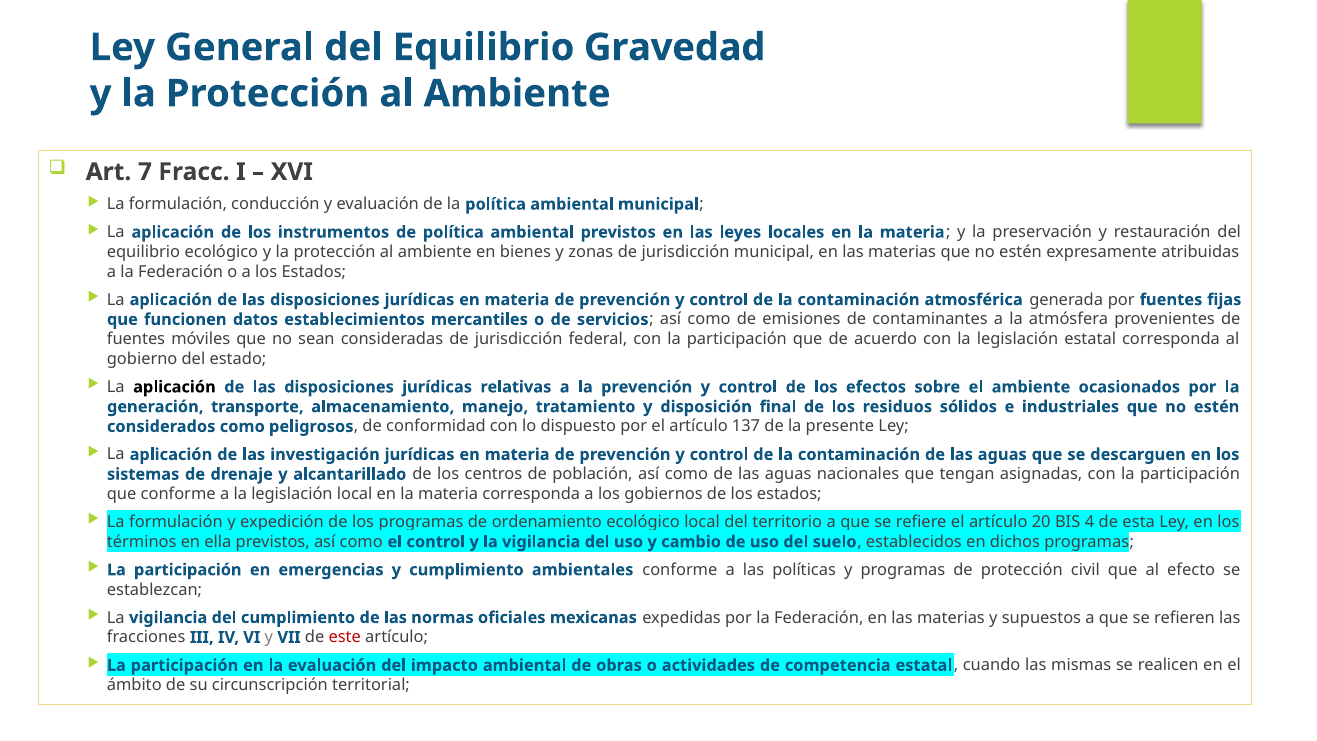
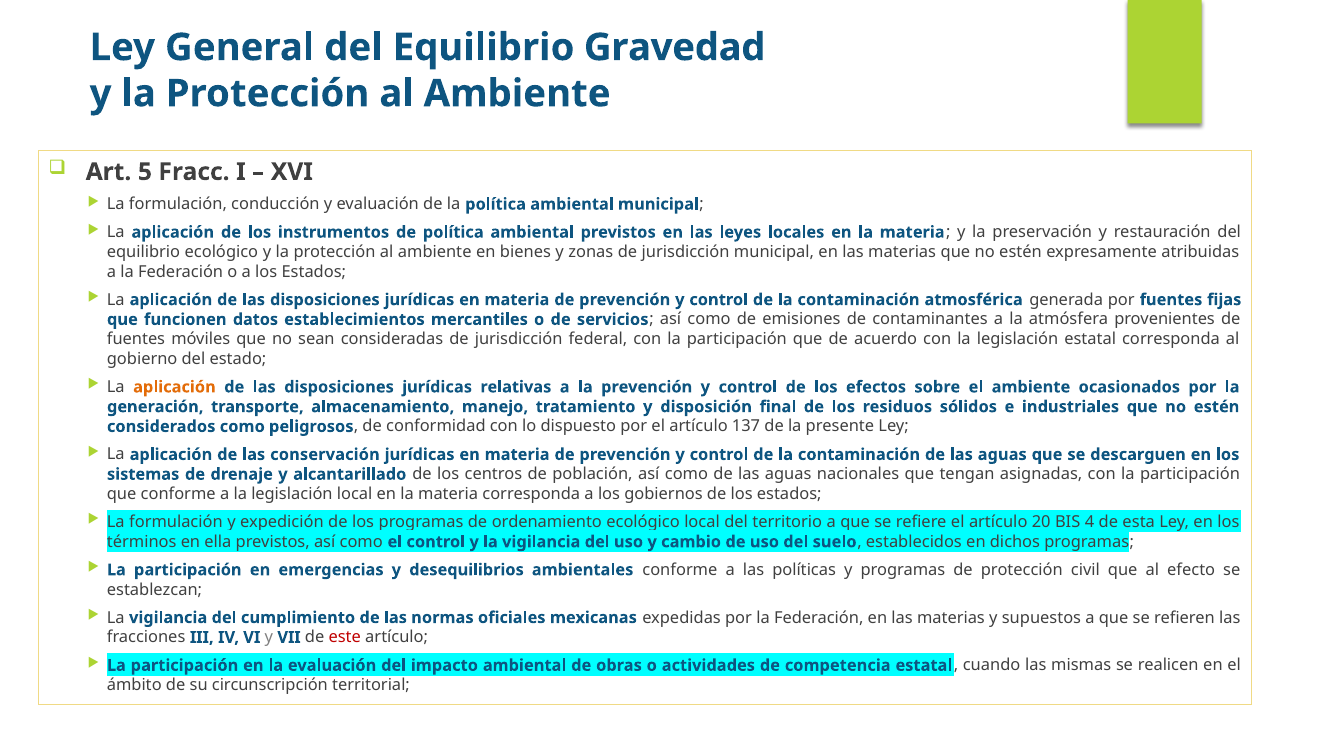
7: 7 -> 5 (145, 172)
aplicación colour: black -> orange (174, 387)
investigación: investigación -> conservación (325, 454)
y cumplimiento: cumplimiento -> desequilibrios (466, 570)
